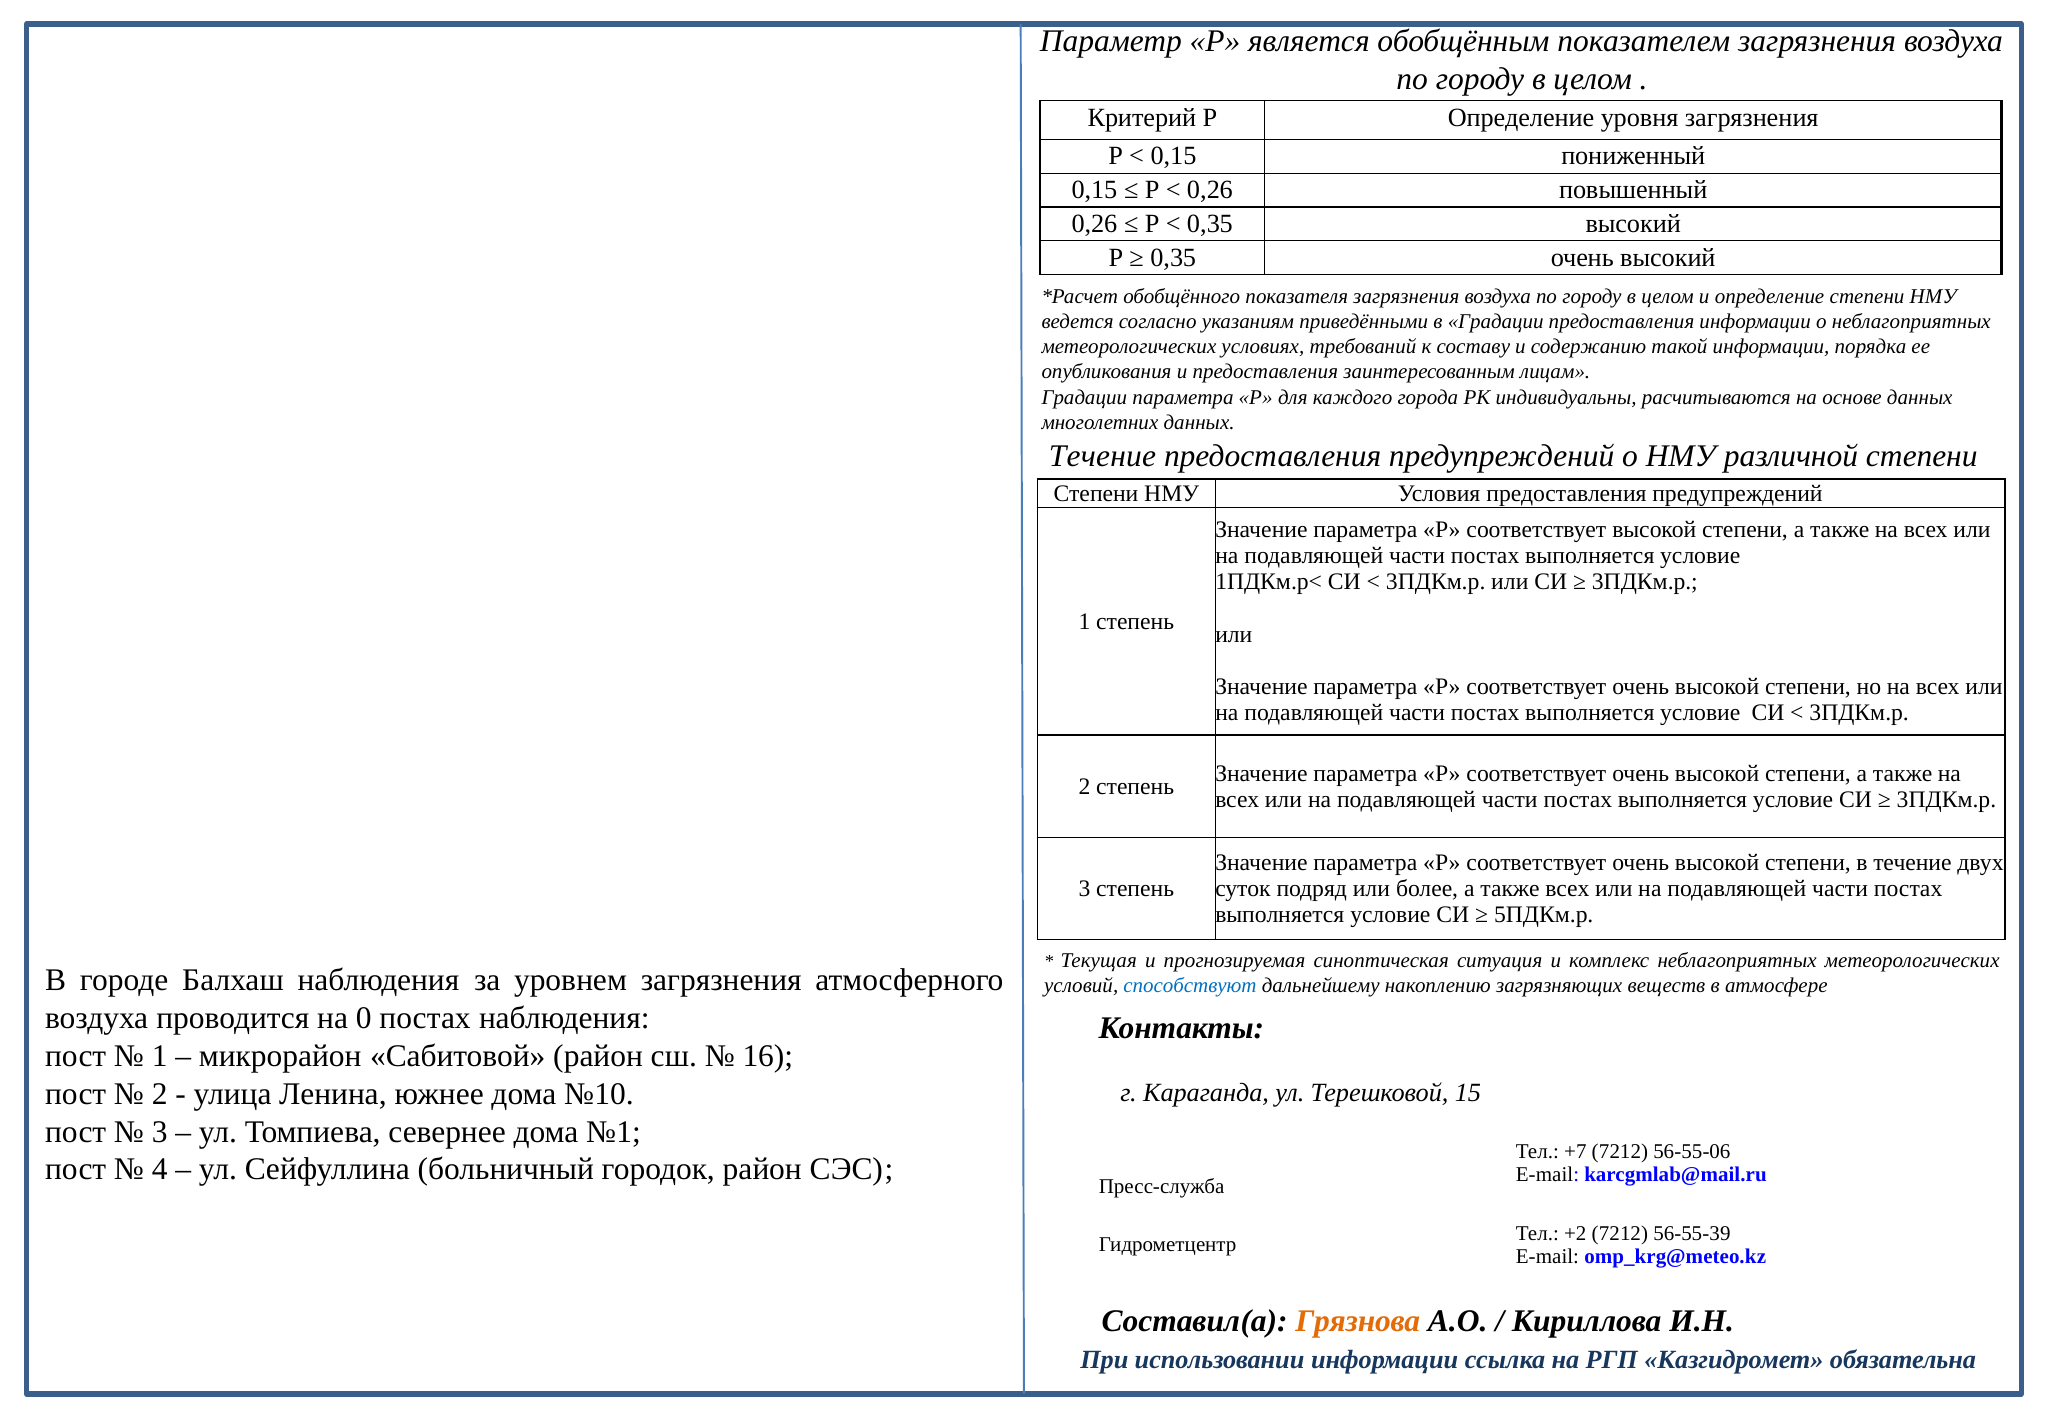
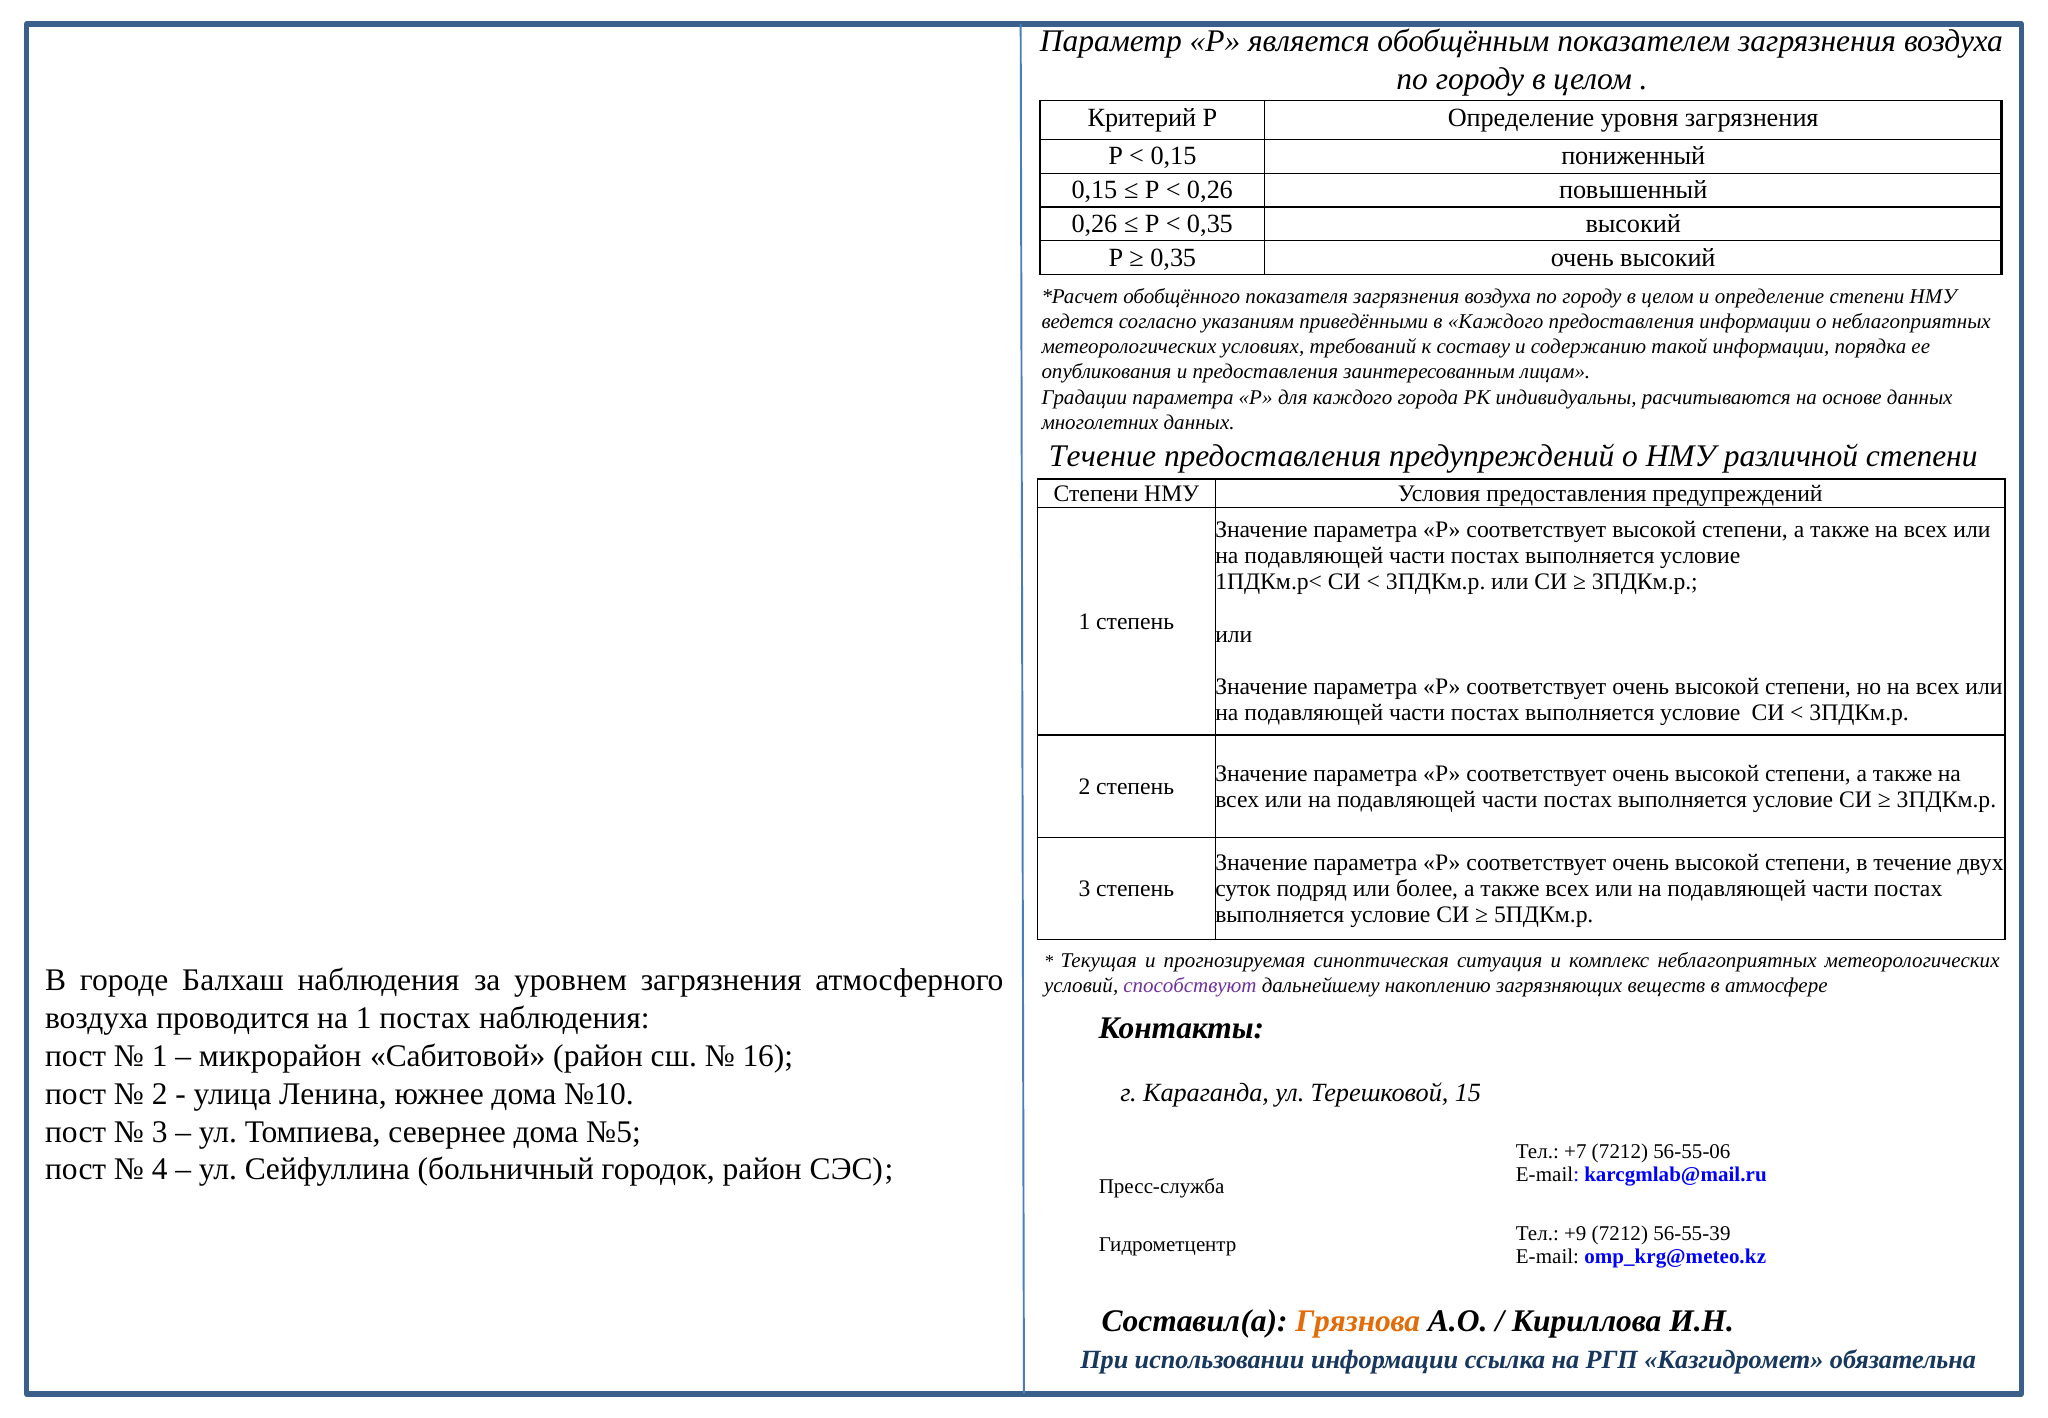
в Градации: Градации -> Каждого (1496, 322)
способствуют colour: blue -> purple (1190, 985)
на 0: 0 -> 1 (364, 1018)
№1: №1 -> №5 (614, 1132)
+2: +2 -> +9 (1575, 1233)
